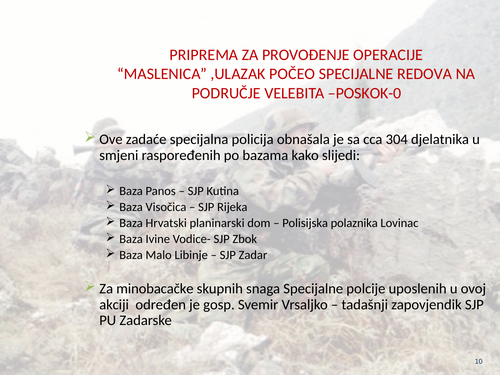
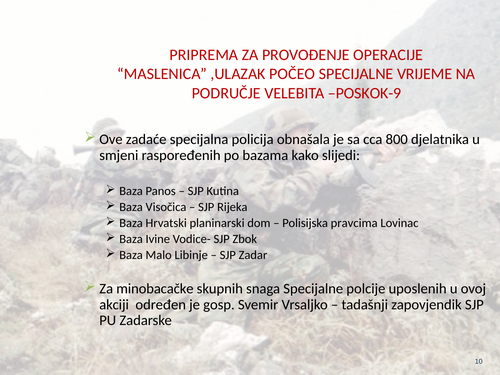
REDOVA: REDOVA -> VRIJEME (425, 74)
POSKOK-0: POSKOK-0 -> POSKOK-9 (365, 93)
304: 304 -> 800 (397, 139)
polaznika: polaznika -> pravcima (354, 223)
